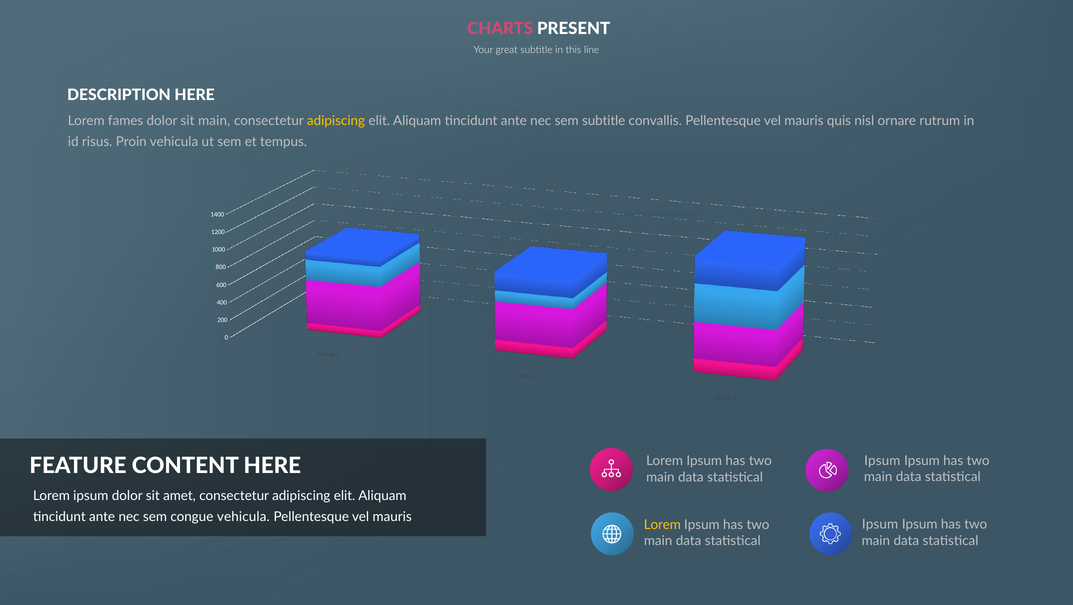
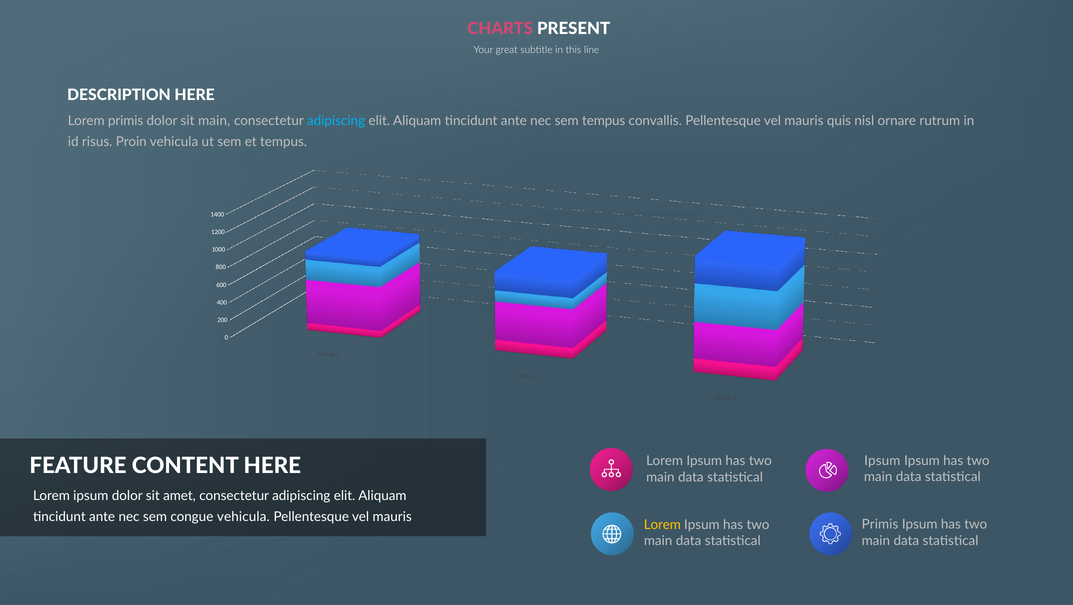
Lorem fames: fames -> primis (126, 121)
adipiscing colour: yellow -> light blue (336, 121)
sem subtitle: subtitle -> tempus (604, 121)
Ipsum: Ipsum -> Primis (880, 525)
